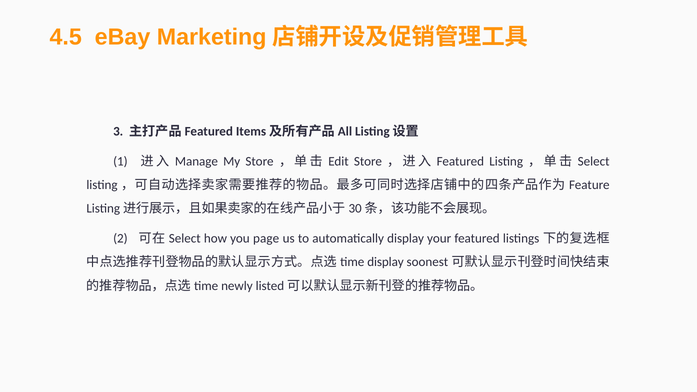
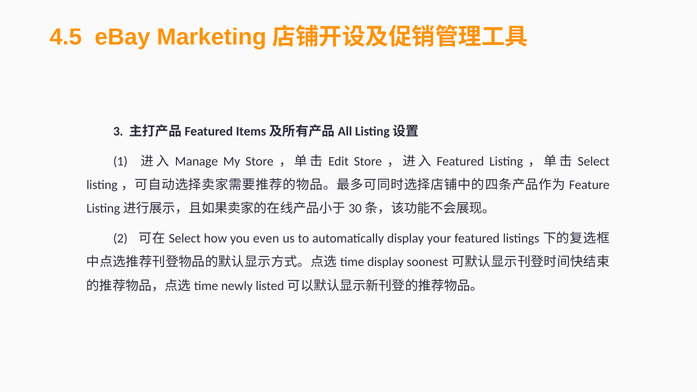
page: page -> even (266, 239)
